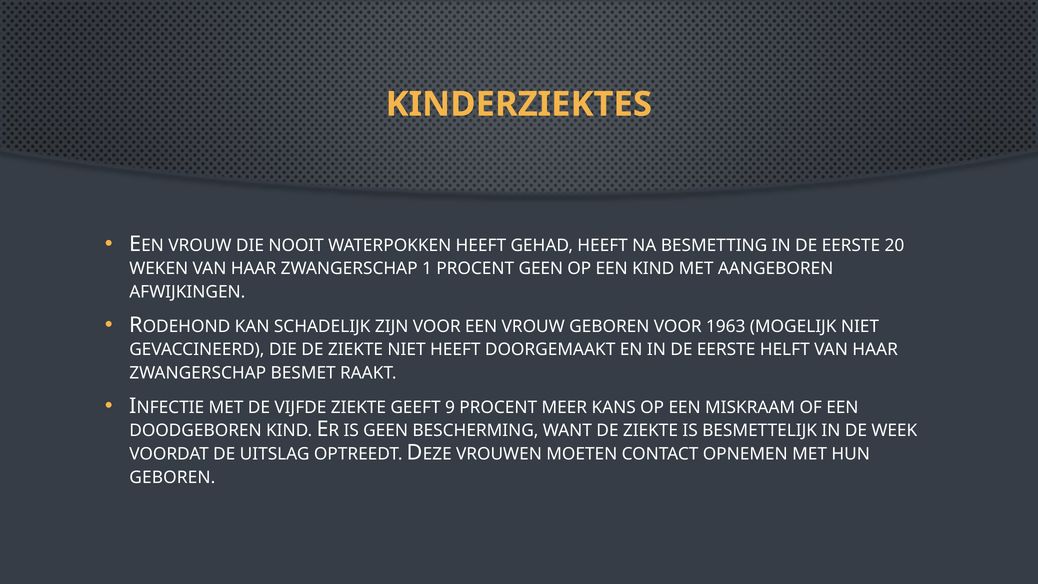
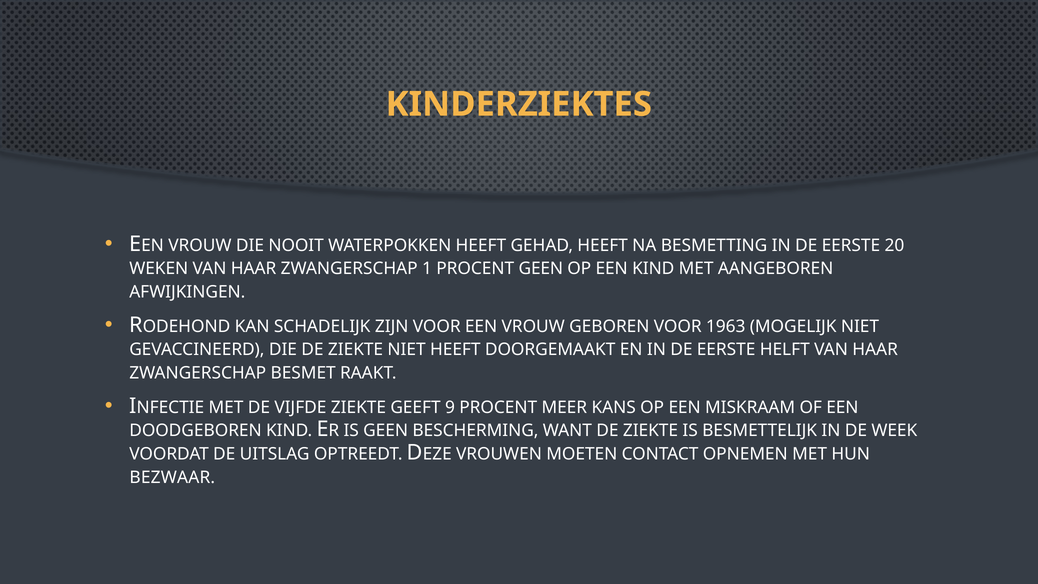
GEBOREN: GEBOREN -> BEZWAAR (172, 477)
